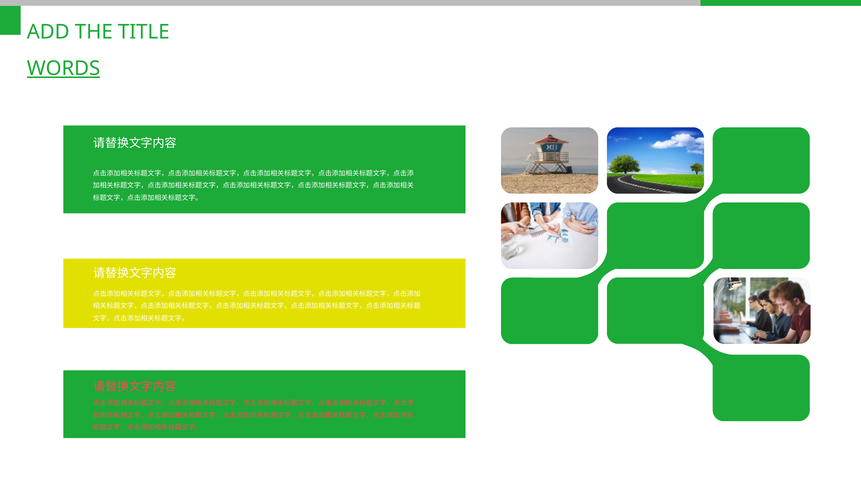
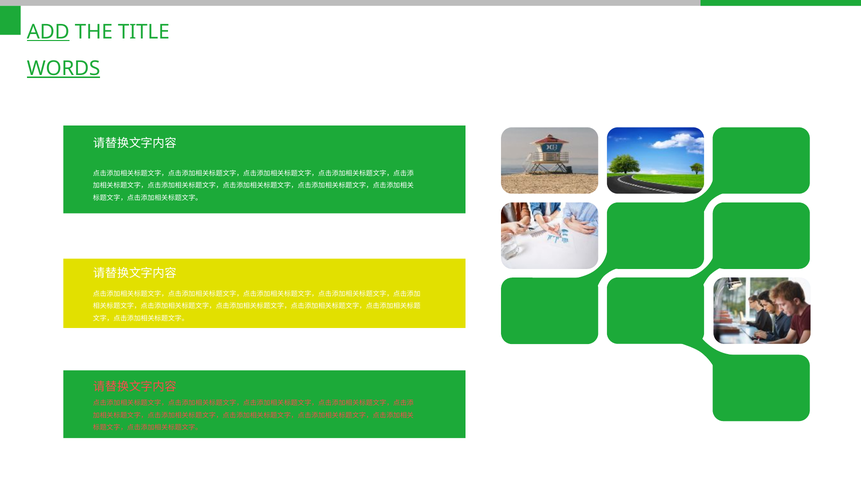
ADD underline: none -> present (48, 32)
